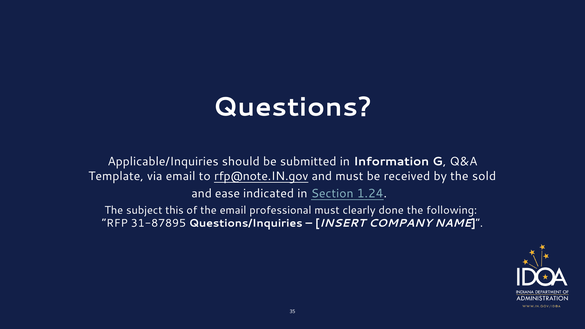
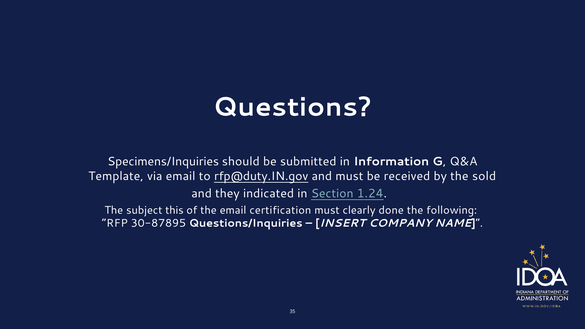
Applicable/Inquiries: Applicable/Inquiries -> Specimens/Inquiries (163, 162)
rfp@note.IN.gov: rfp@note.IN.gov -> rfp@duty.IN.gov (261, 176)
ease: ease -> they (227, 194)
professional: professional -> certification (280, 210)
31-87895: 31-87895 -> 30-87895 (158, 223)
